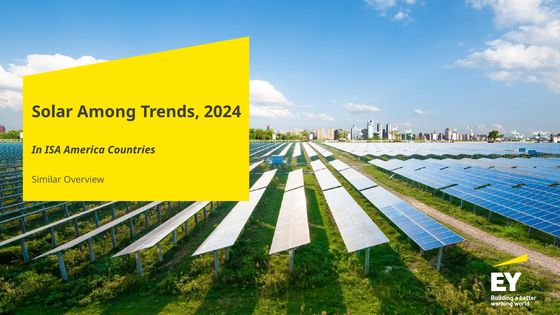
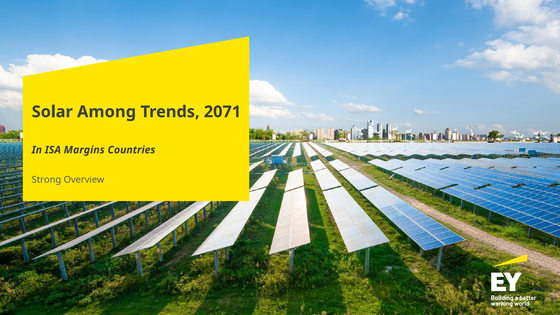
2024: 2024 -> 2071 (222, 112)
America: America -> Margins (84, 150)
Similar: Similar -> Strong (46, 180)
